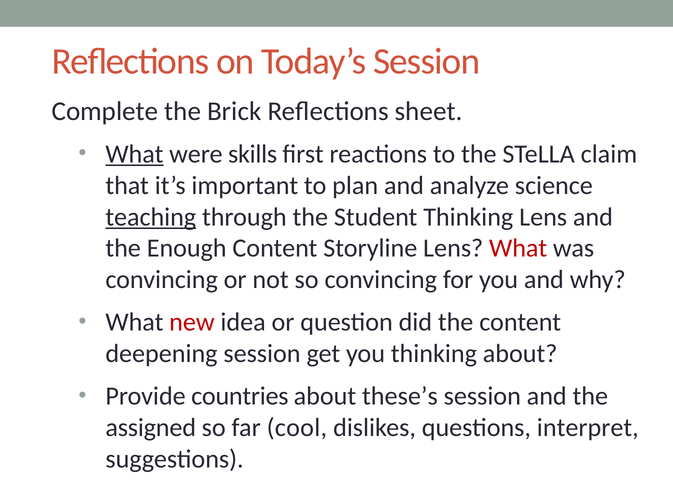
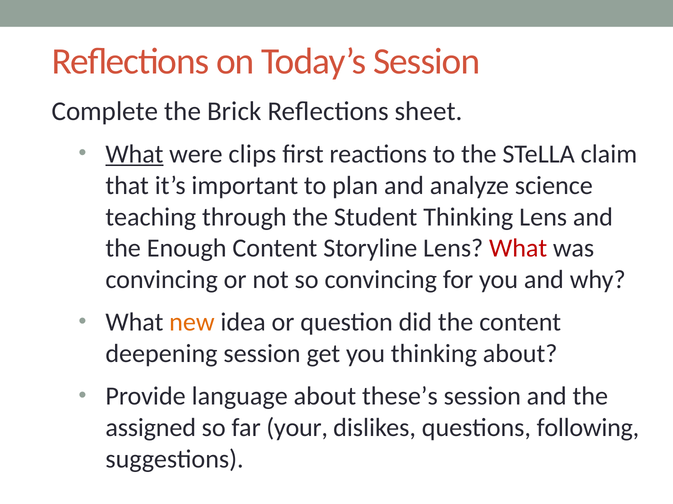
skills: skills -> clips (252, 154)
teaching underline: present -> none (151, 217)
new colour: red -> orange (192, 323)
countries: countries -> language (240, 397)
cool: cool -> your (297, 428)
interpret: interpret -> following (588, 428)
